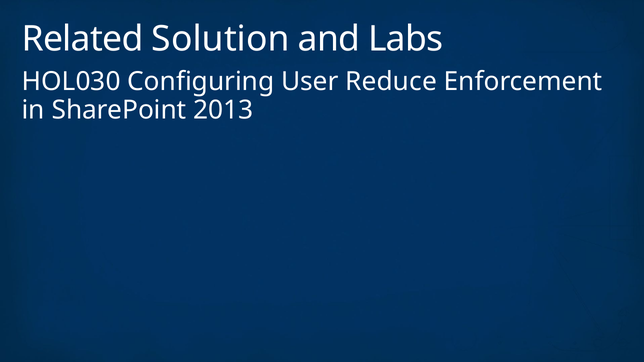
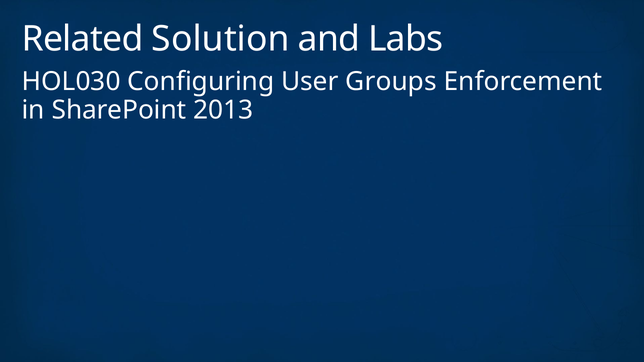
Reduce: Reduce -> Groups (391, 82)
